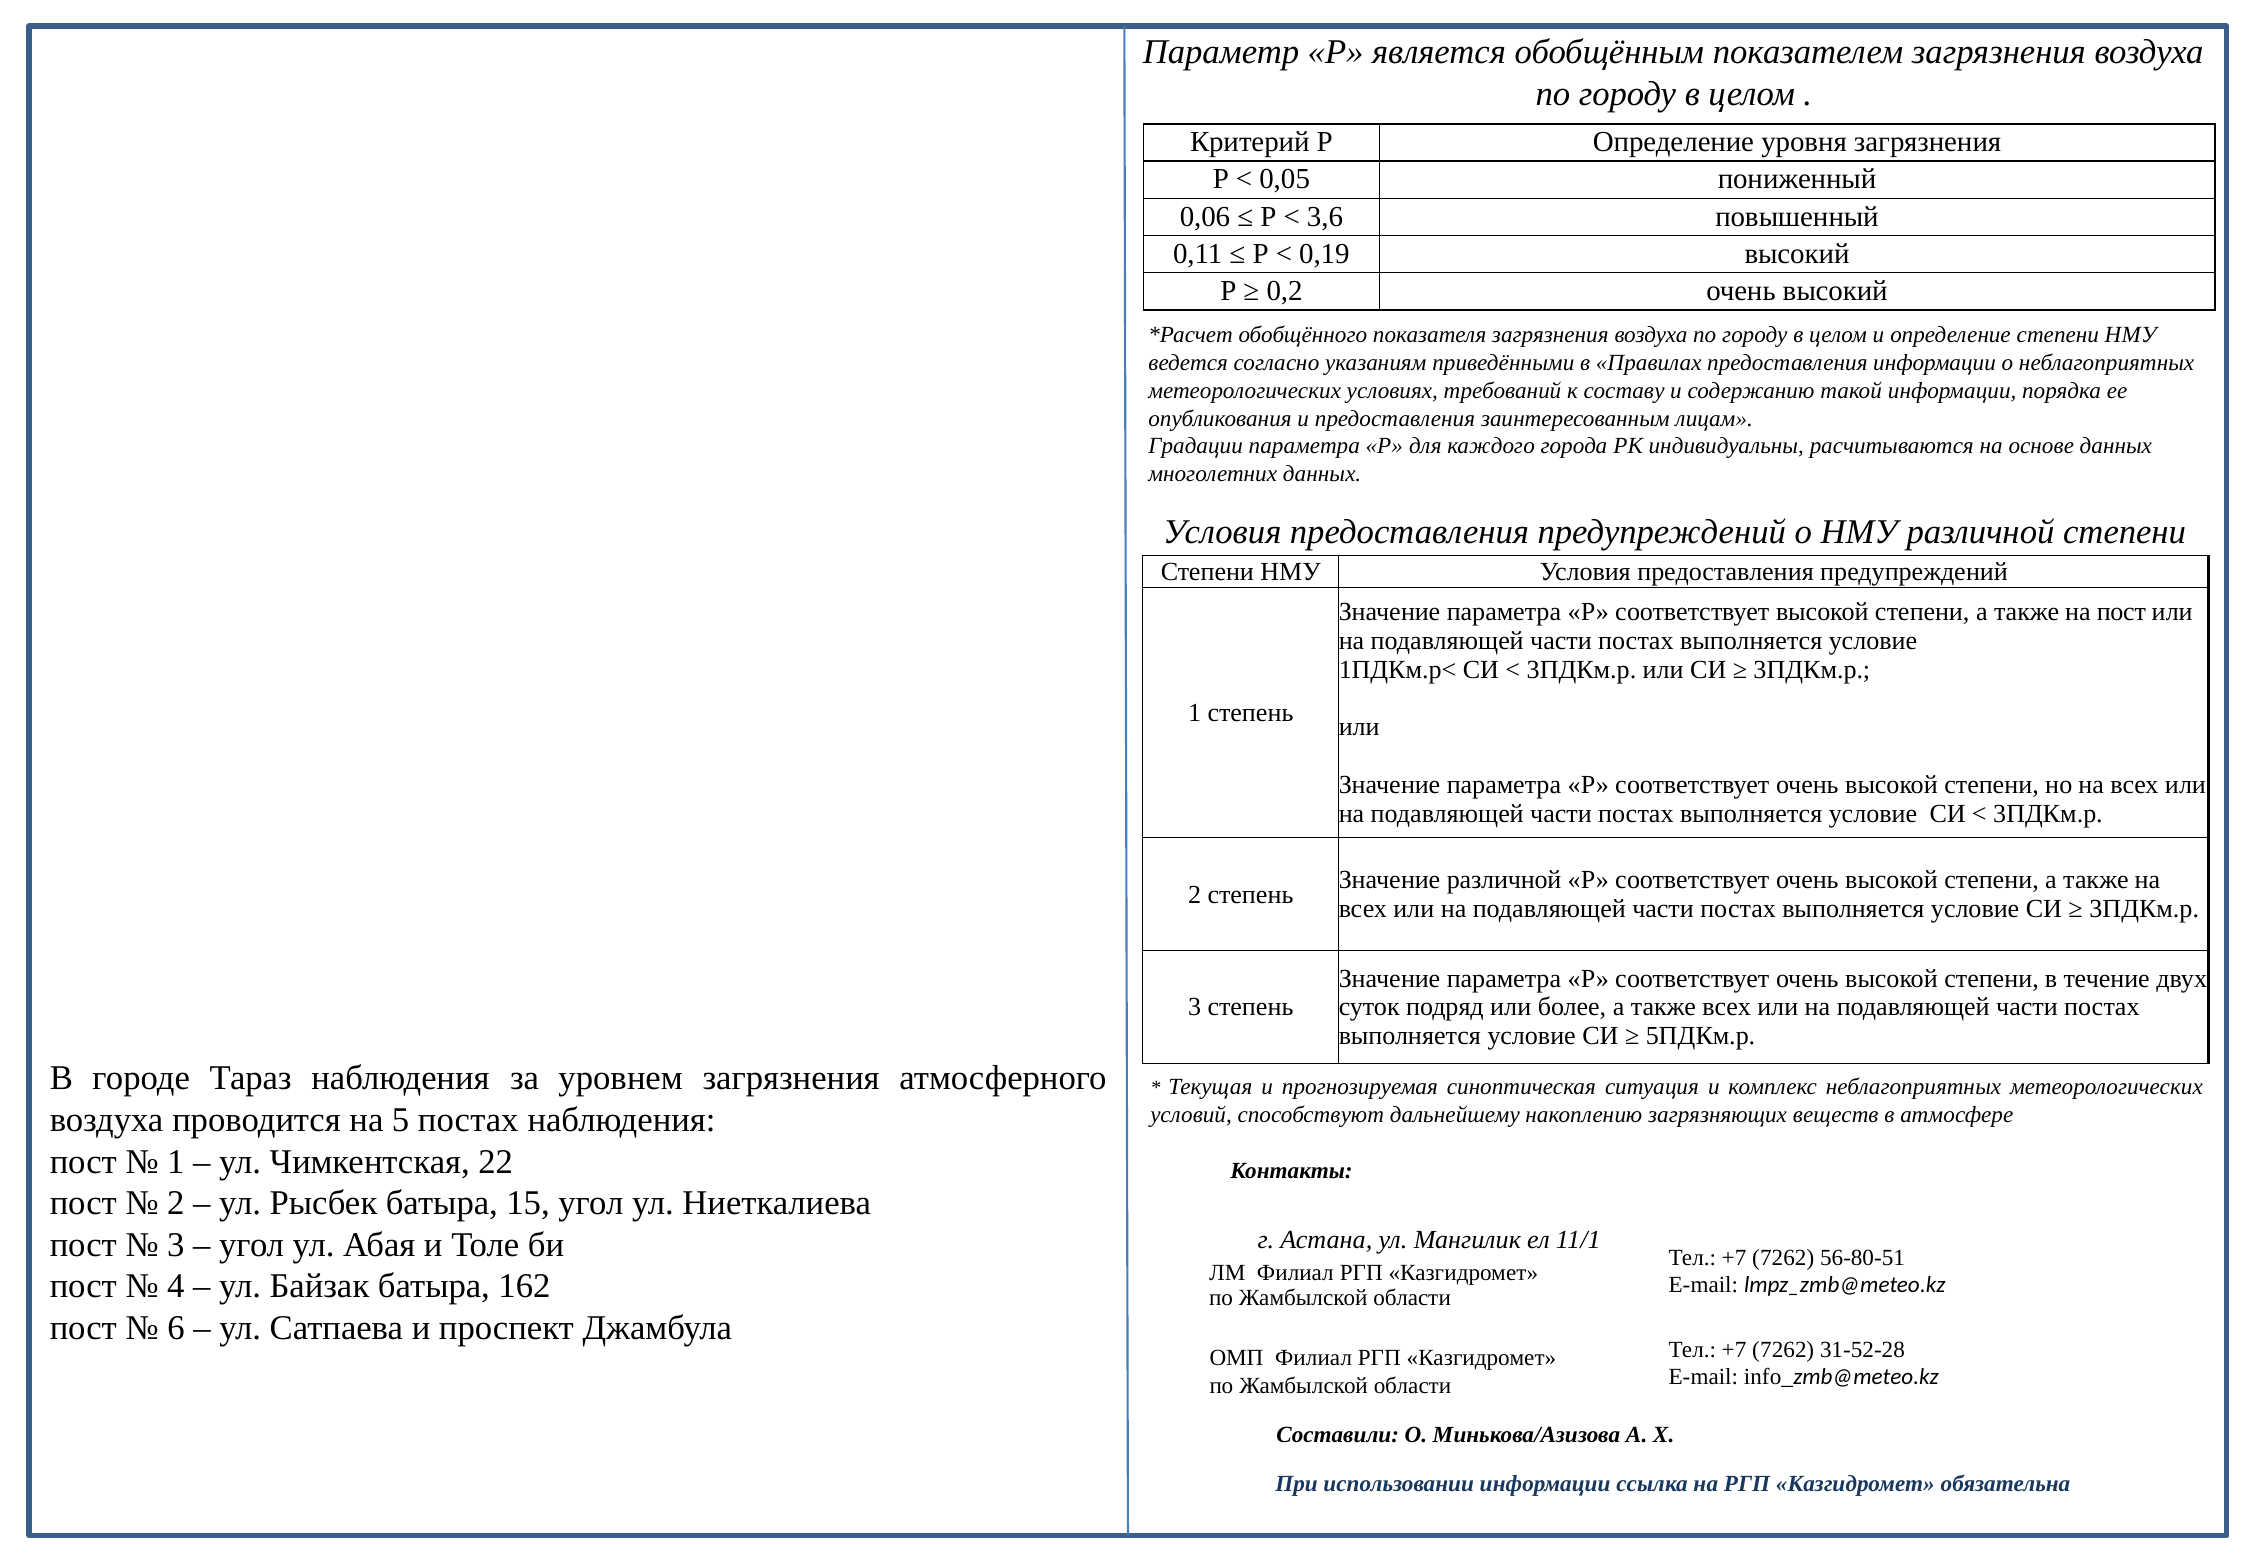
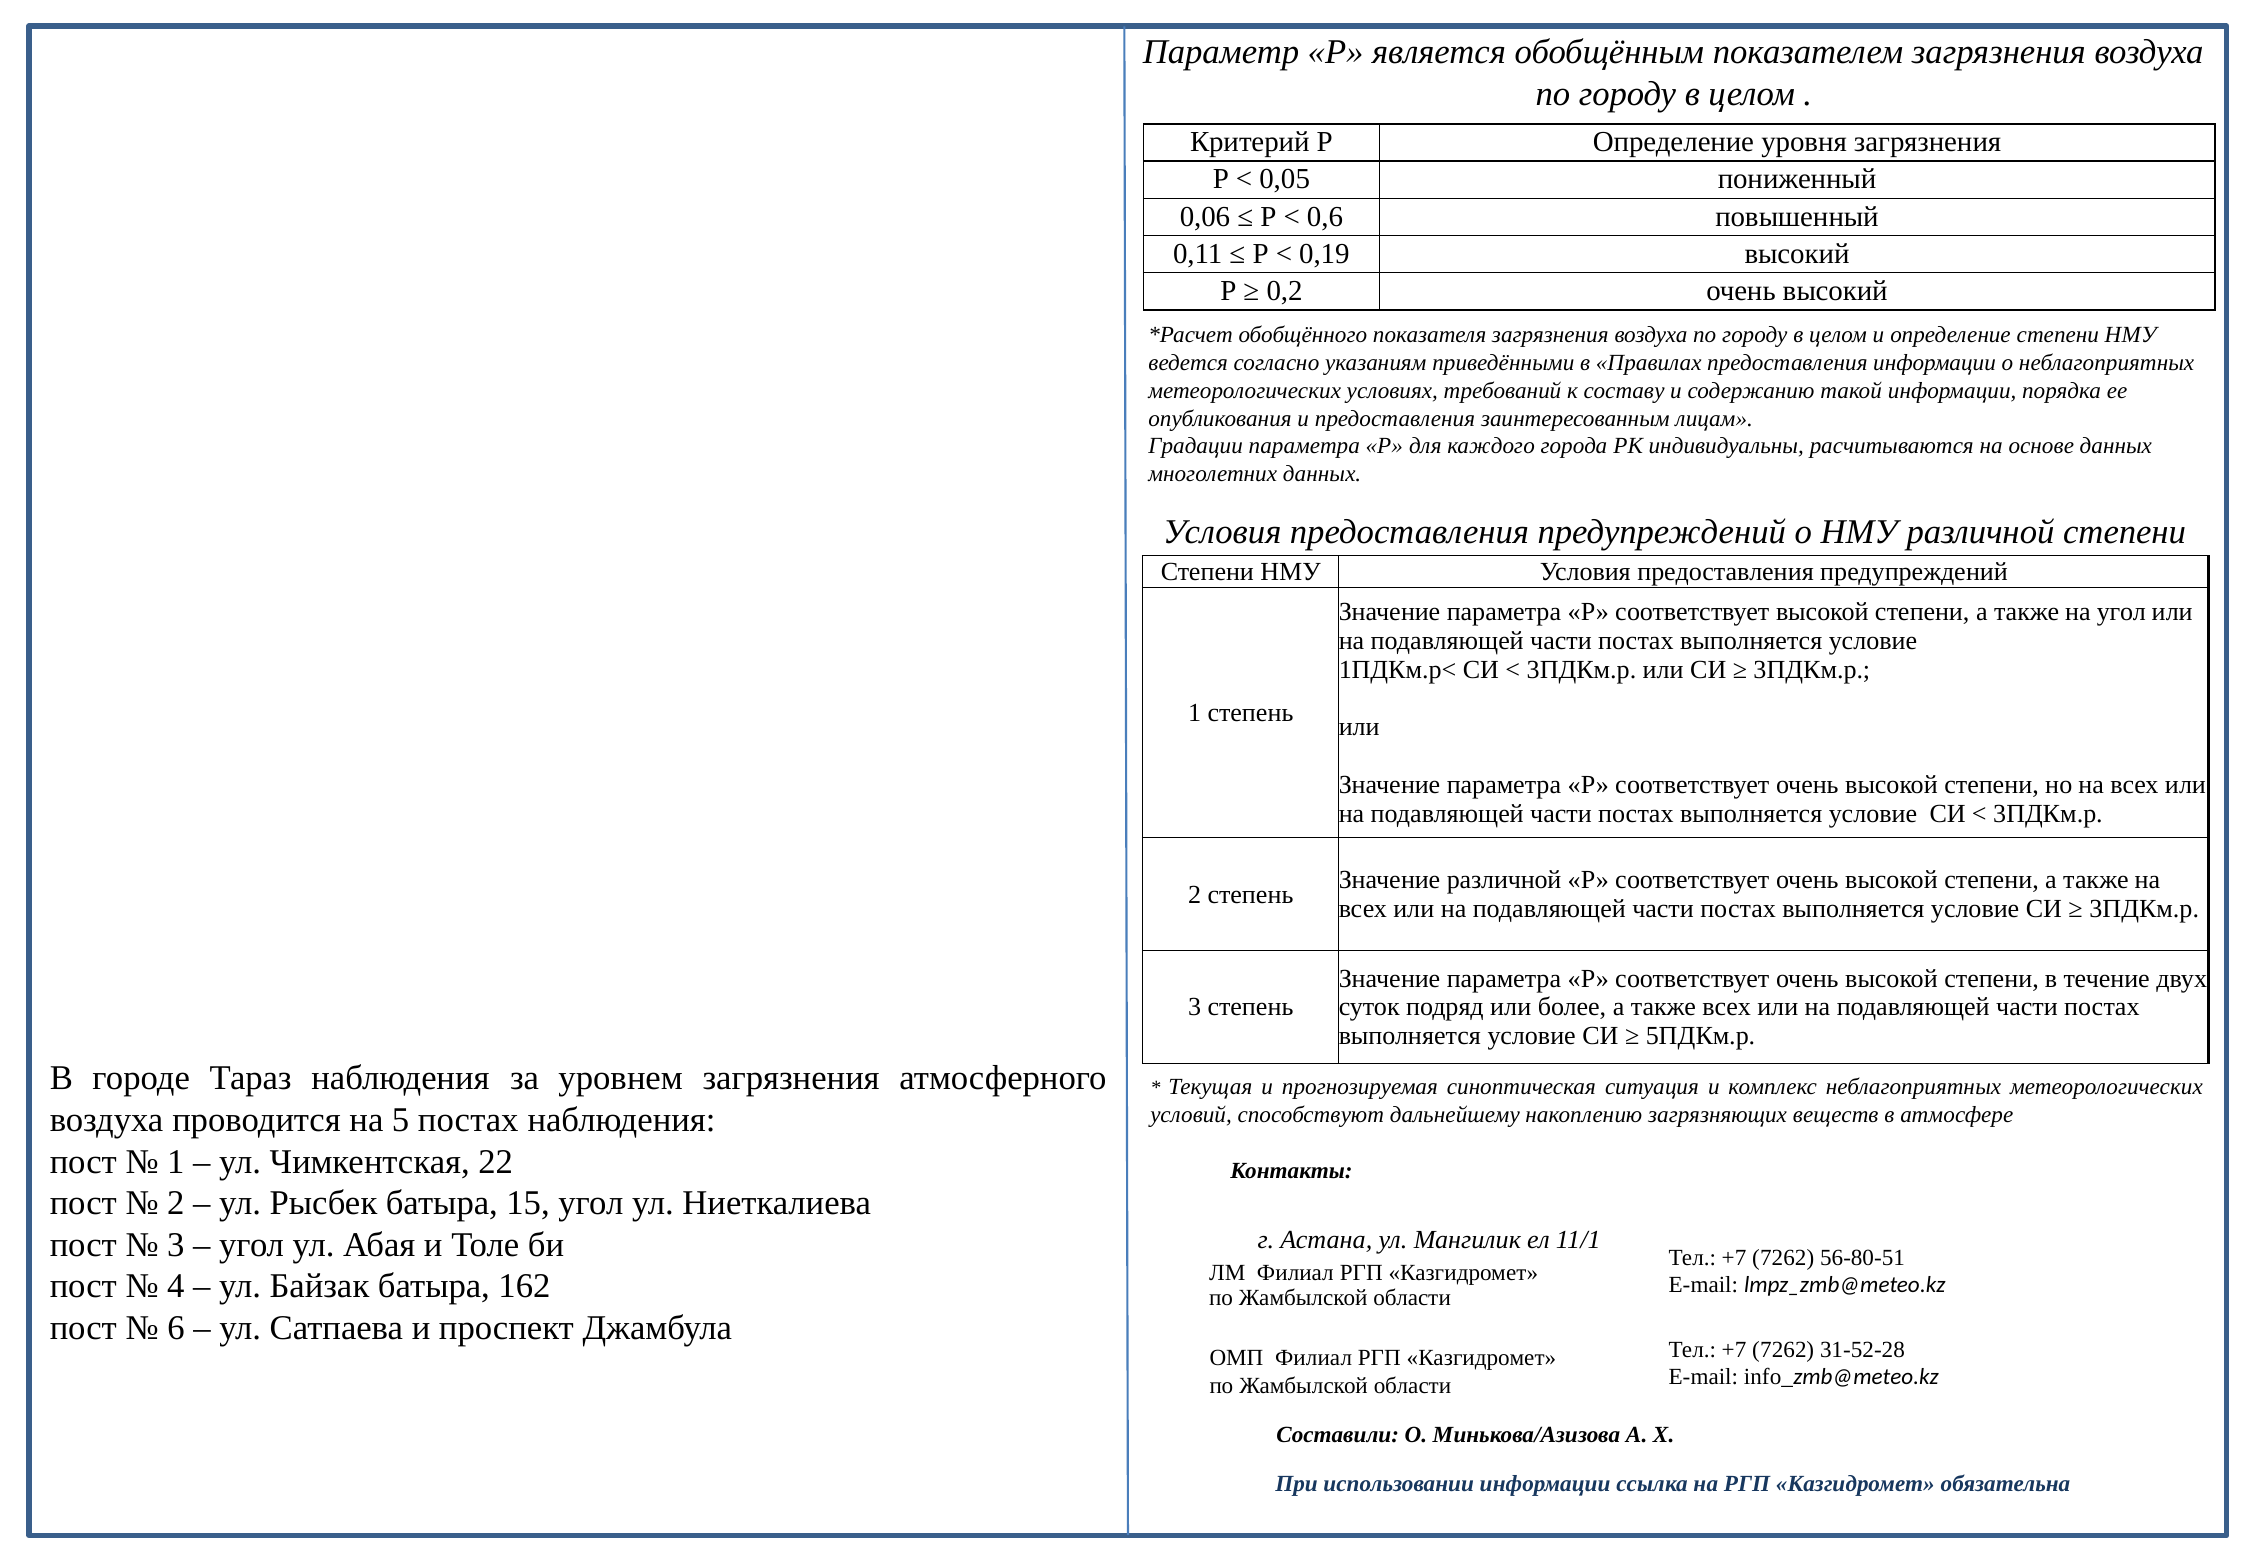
3,6: 3,6 -> 0,6 (1325, 217)
на пост: пост -> угол (2121, 612)
